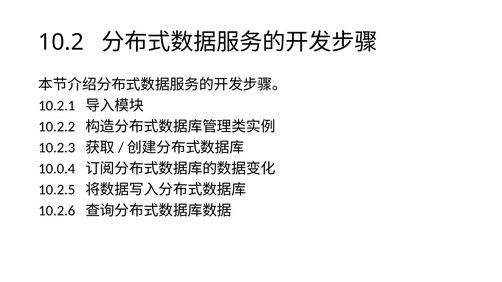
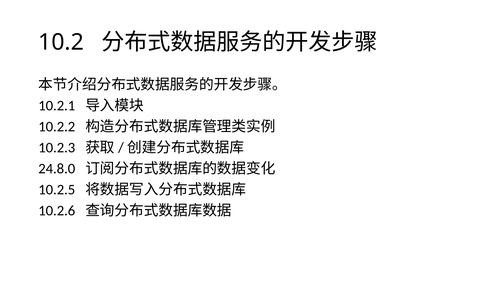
10.0.4: 10.0.4 -> 24.8.0 (57, 169)
